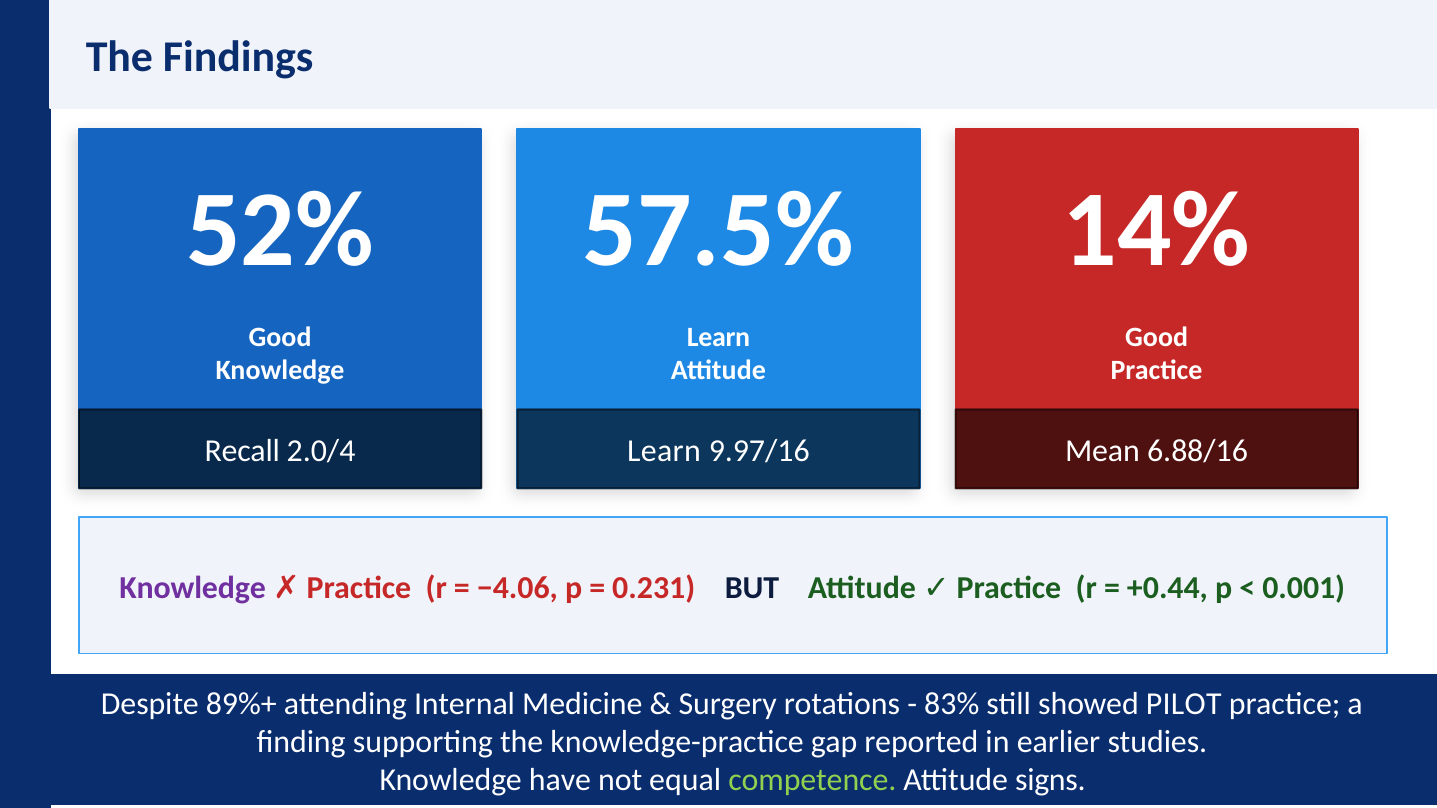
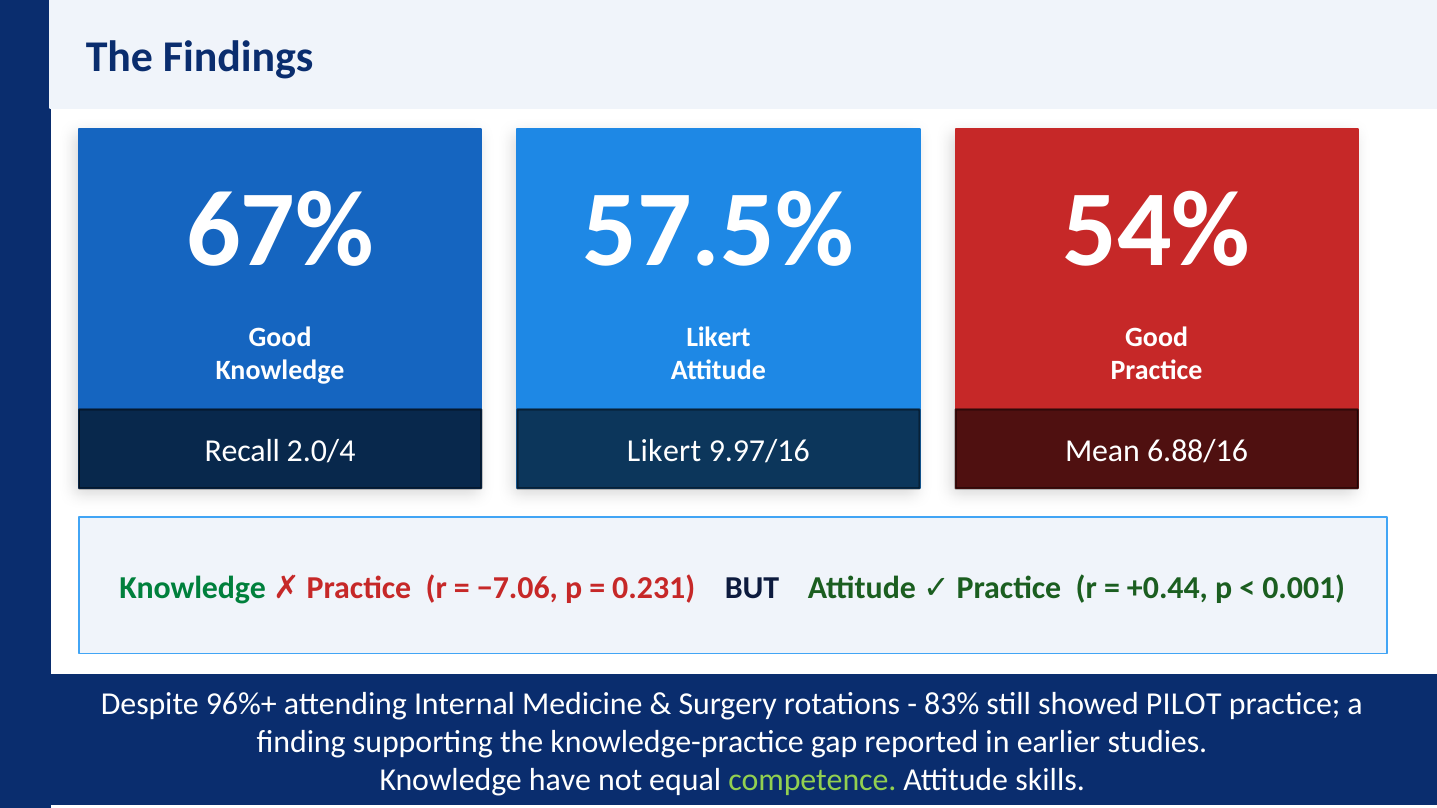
52%: 52% -> 67% (280, 230)
14%: 14% -> 54% (1157, 230)
Learn: Learn -> Likert (719, 337)
Learn: Learn -> Likert (664, 451)
Knowledge colour: purple -> green (193, 588)
−4.06: −4.06 -> −7.06 (517, 588)
89%+: 89%+ -> 96%+ (241, 704)
signs: signs -> skills (1050, 780)
